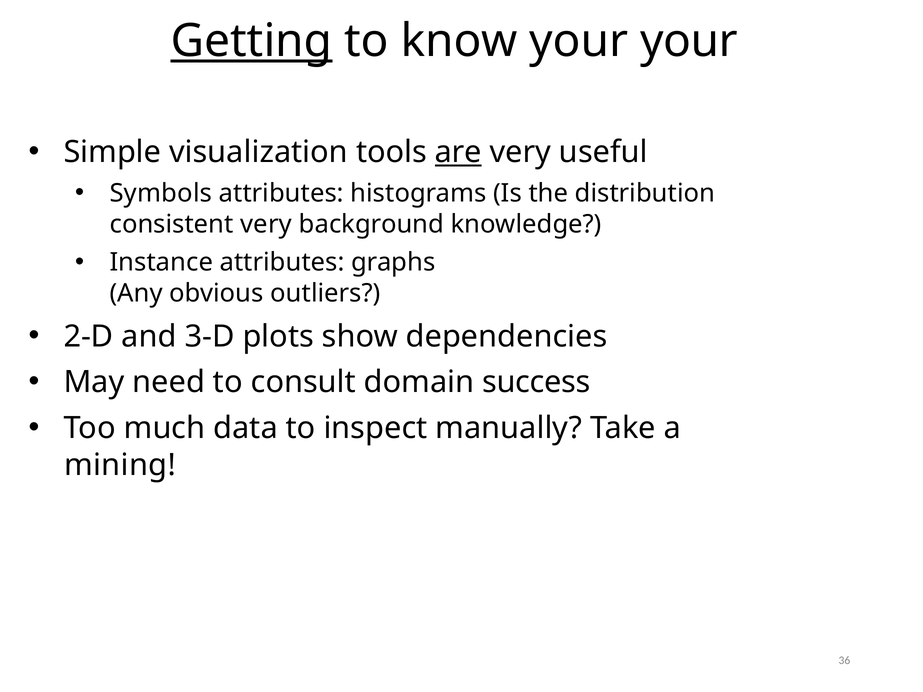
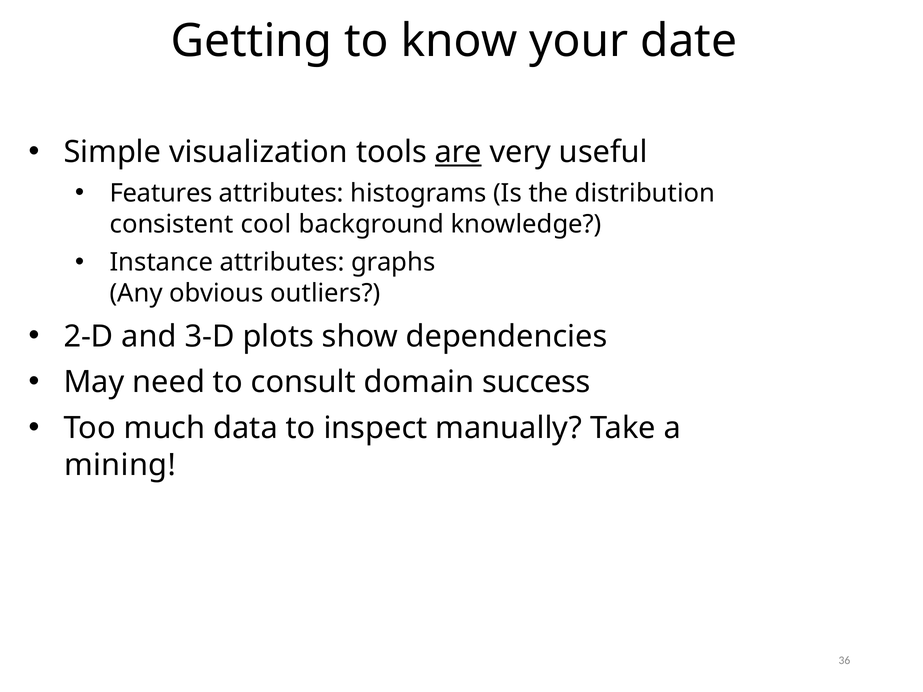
Getting underline: present -> none (252, 41)
your your: your -> date (689, 41)
Symbols: Symbols -> Features (161, 193)
consistent very: very -> cool (266, 224)
